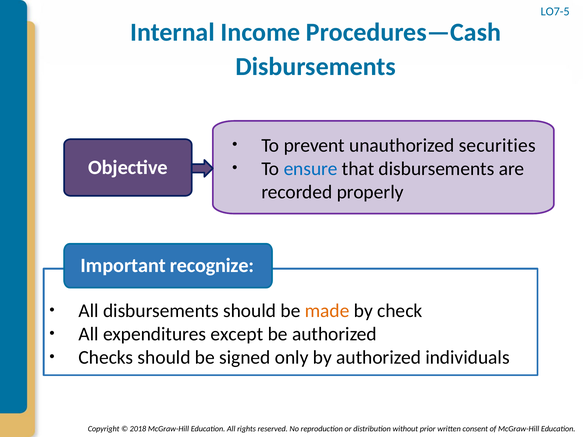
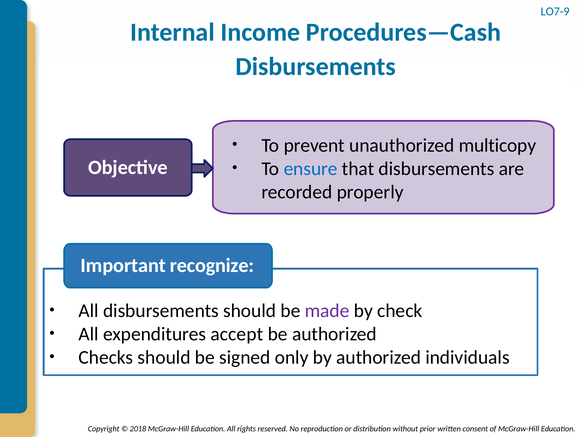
LO7-5: LO7-5 -> LO7-9 (555, 11)
securities: securities -> multicopy (497, 145)
made colour: orange -> purple (327, 311)
except: except -> accept (237, 334)
